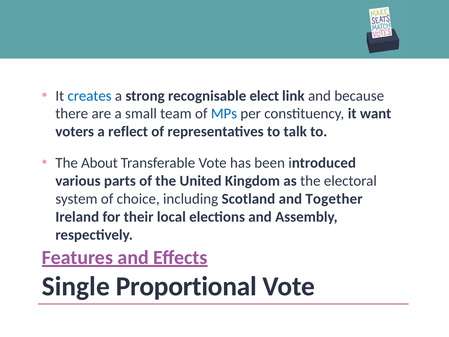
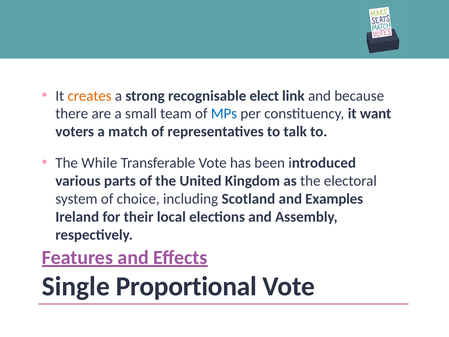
creates colour: blue -> orange (90, 96)
reflect: reflect -> match (128, 132)
About: About -> While (99, 163)
Together: Together -> Examples (334, 199)
